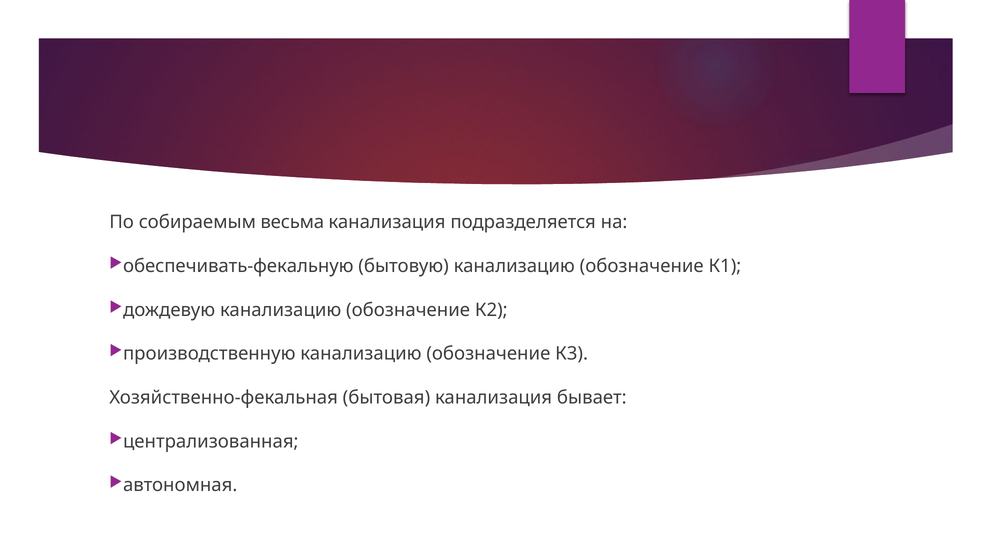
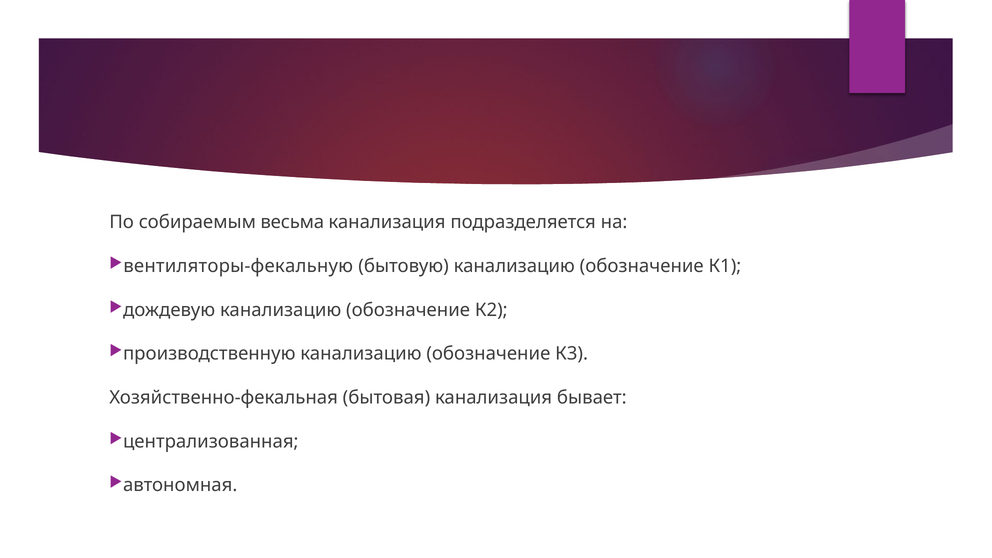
обеспечивать-фекальную: обеспечивать-фекальную -> вентиляторы-фекальную (238, 266)
